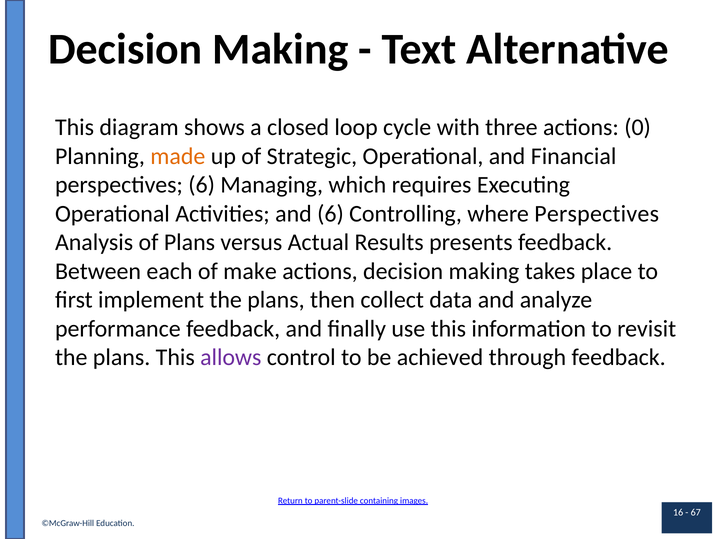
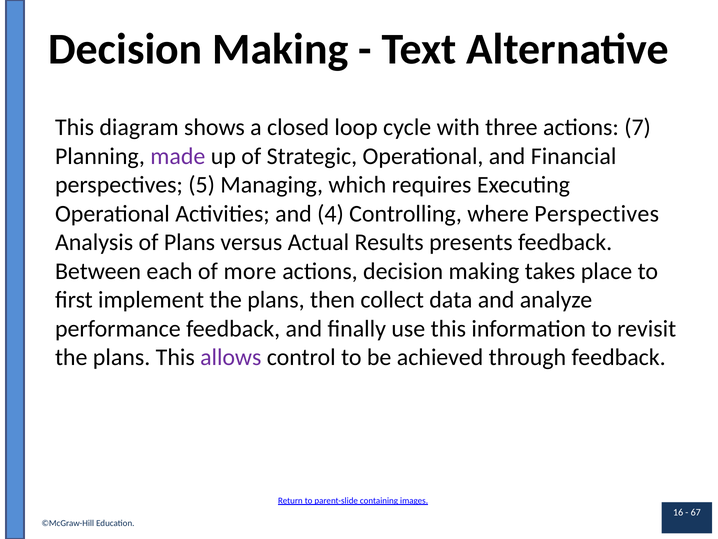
0: 0 -> 7 (638, 127)
made colour: orange -> purple (178, 156)
perspectives 6: 6 -> 5 (202, 185)
and 6: 6 -> 4 (330, 213)
make: make -> more (250, 271)
